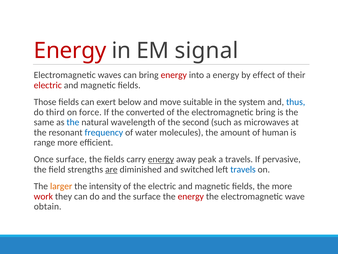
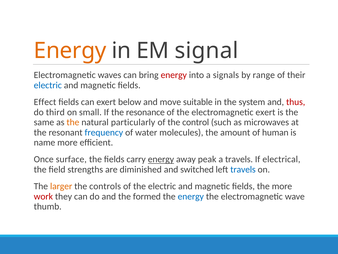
Energy colour: red -> orange (70, 50)
a energy: energy -> signals (226, 75)
effect: effect -> range (264, 75)
electric colour: red -> blue (48, 85)
Those: Those -> Effect (45, 102)
thus colour: blue -> red (296, 102)
force: force -> small (90, 112)
converted: converted -> resonance (145, 112)
electromagnetic bring: bring -> exert (265, 112)
the colour: blue -> orange (73, 122)
wavelength: wavelength -> particularly (133, 122)
second: second -> control (196, 122)
range: range -> name (45, 142)
pervasive: pervasive -> electrical (281, 159)
are underline: present -> none (111, 169)
intensity: intensity -> controls (105, 186)
the surface: surface -> formed (147, 196)
energy colour: red -> blue (191, 196)
obtain: obtain -> thumb (48, 206)
